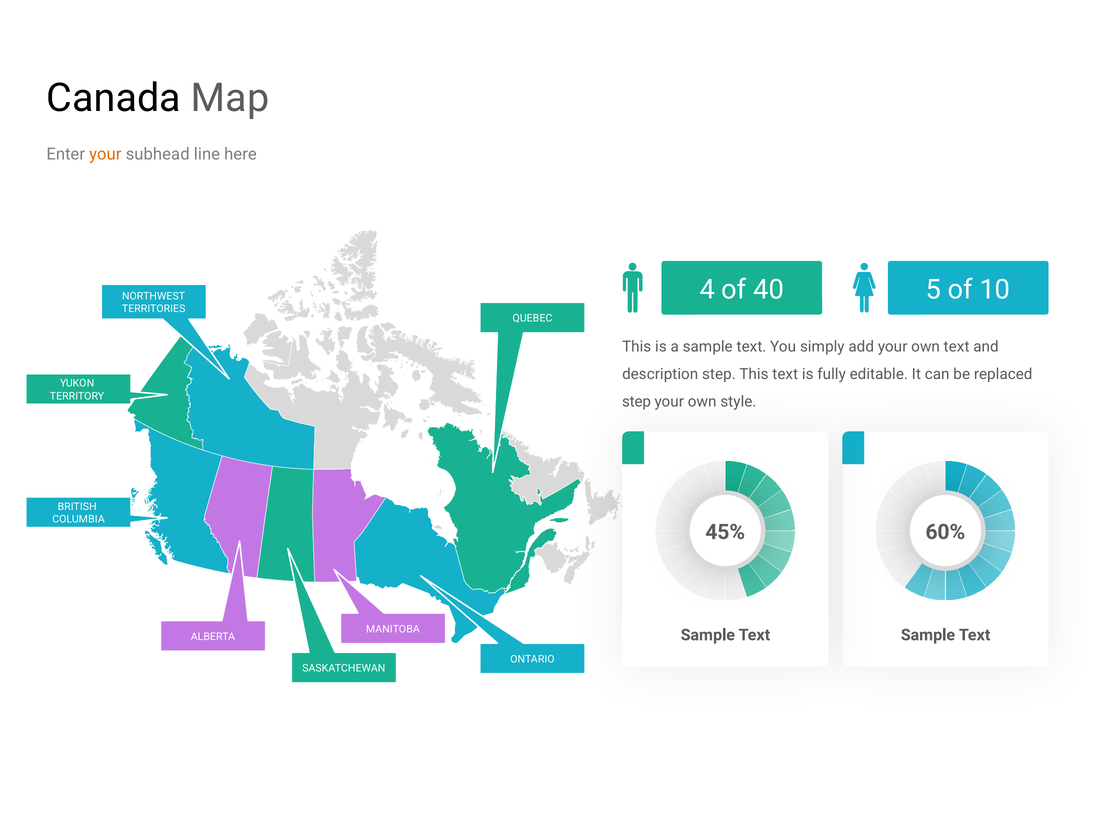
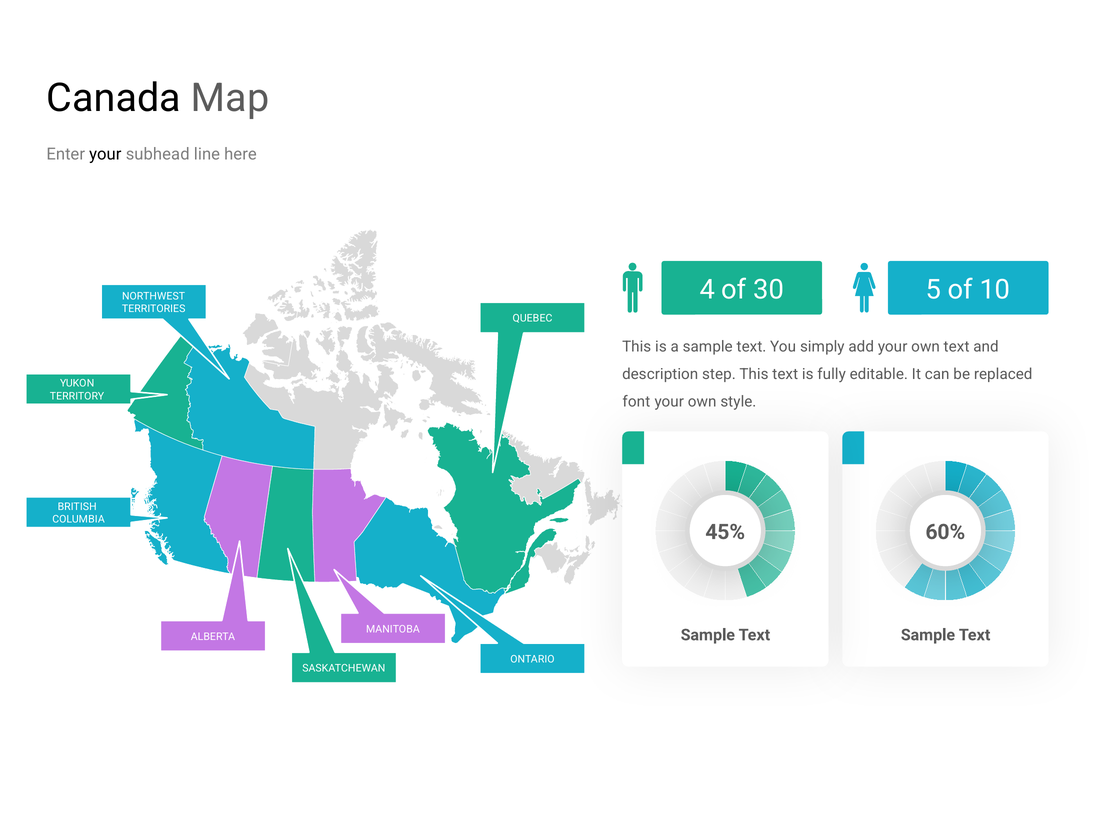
your colour: orange -> black (105, 154)
40: 40 -> 30 (769, 289)
step: step -> font (636, 401)
